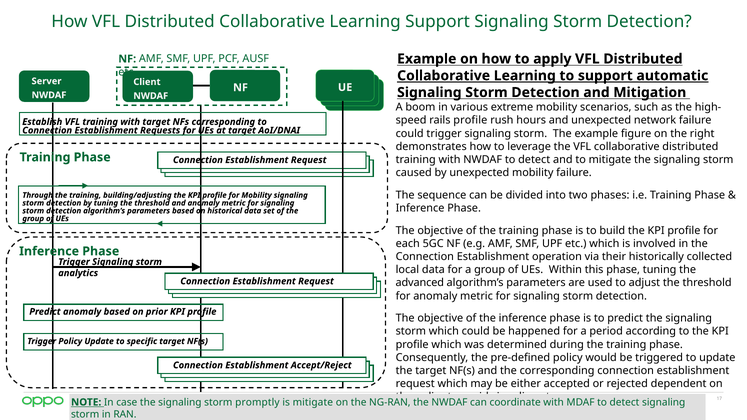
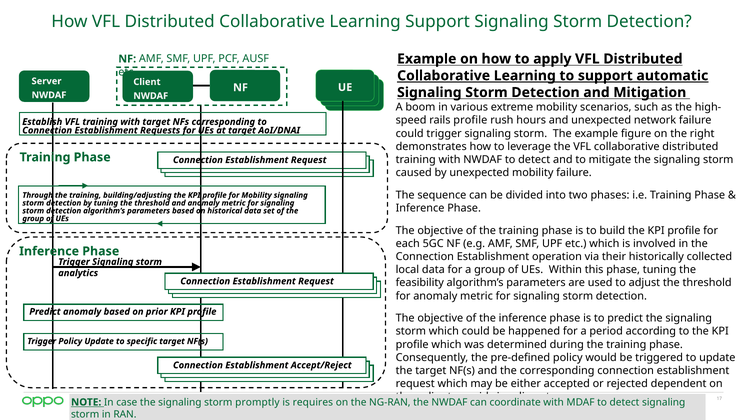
advanced: advanced -> feasibility (420, 283)
is mitigate: mitigate -> requires (313, 402)
